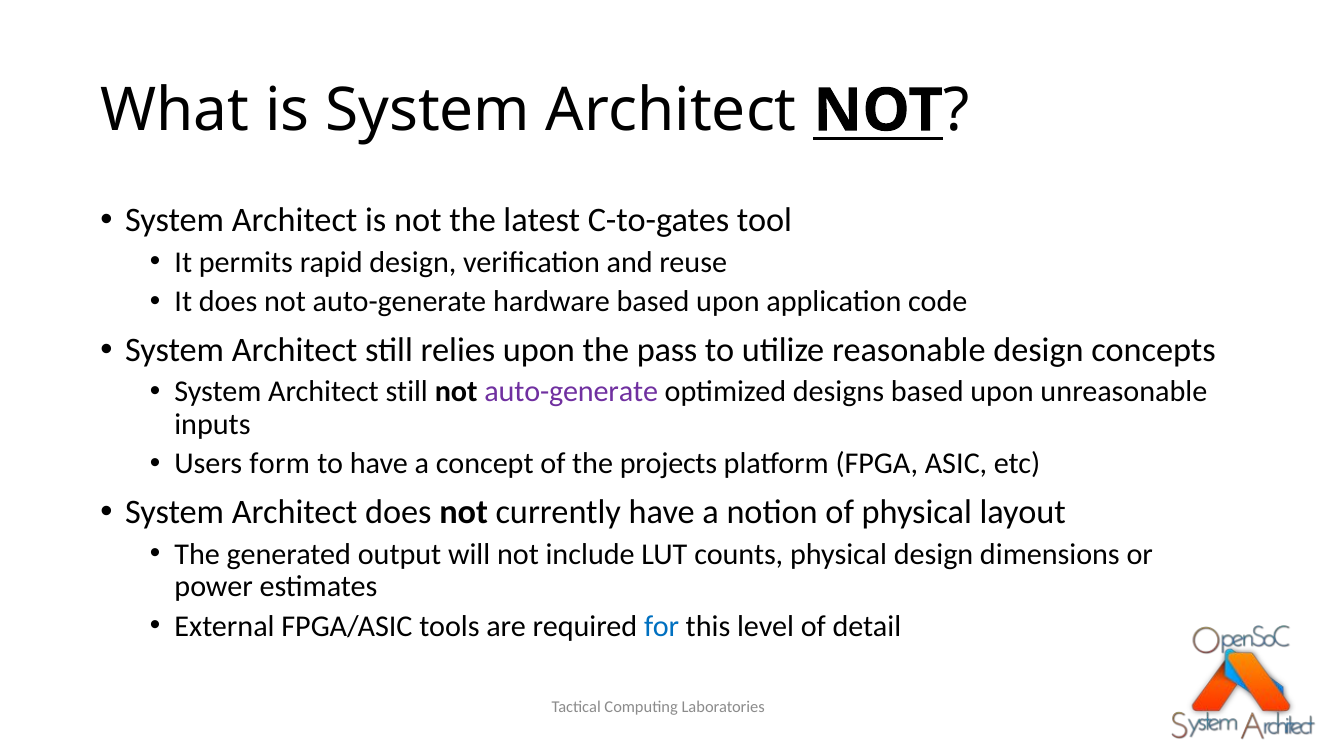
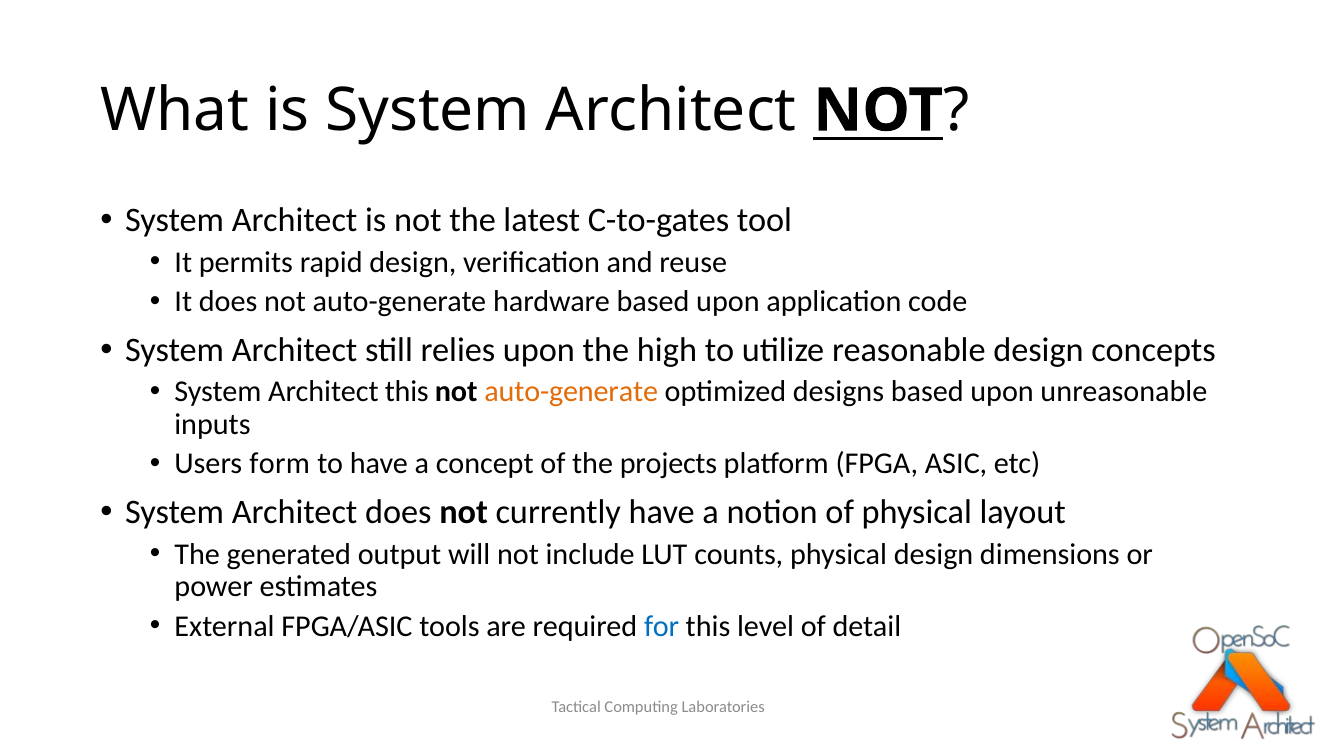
pass: pass -> high (667, 350)
still: still -> this (407, 392)
auto-generate colour: purple -> orange (571, 392)
